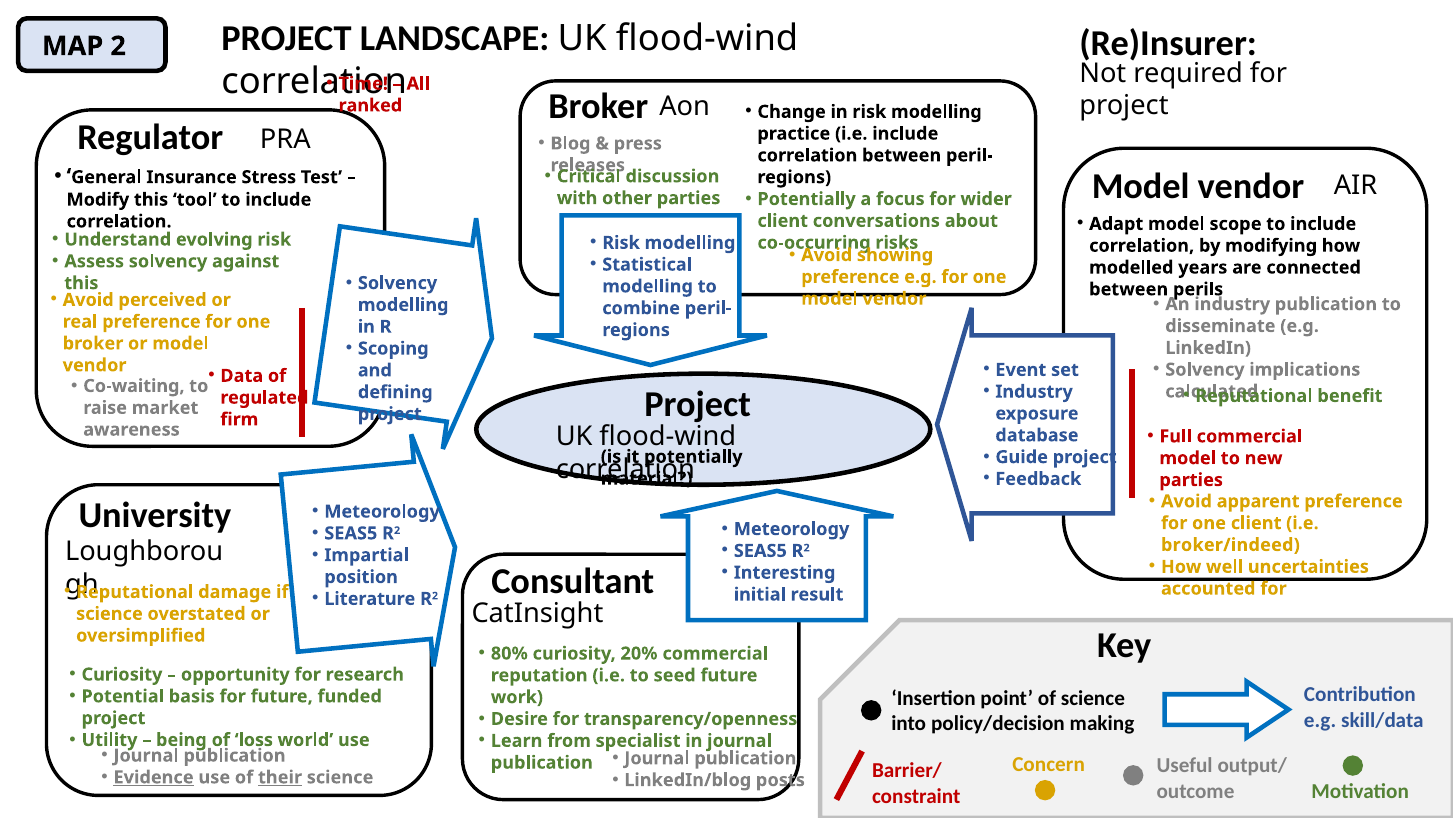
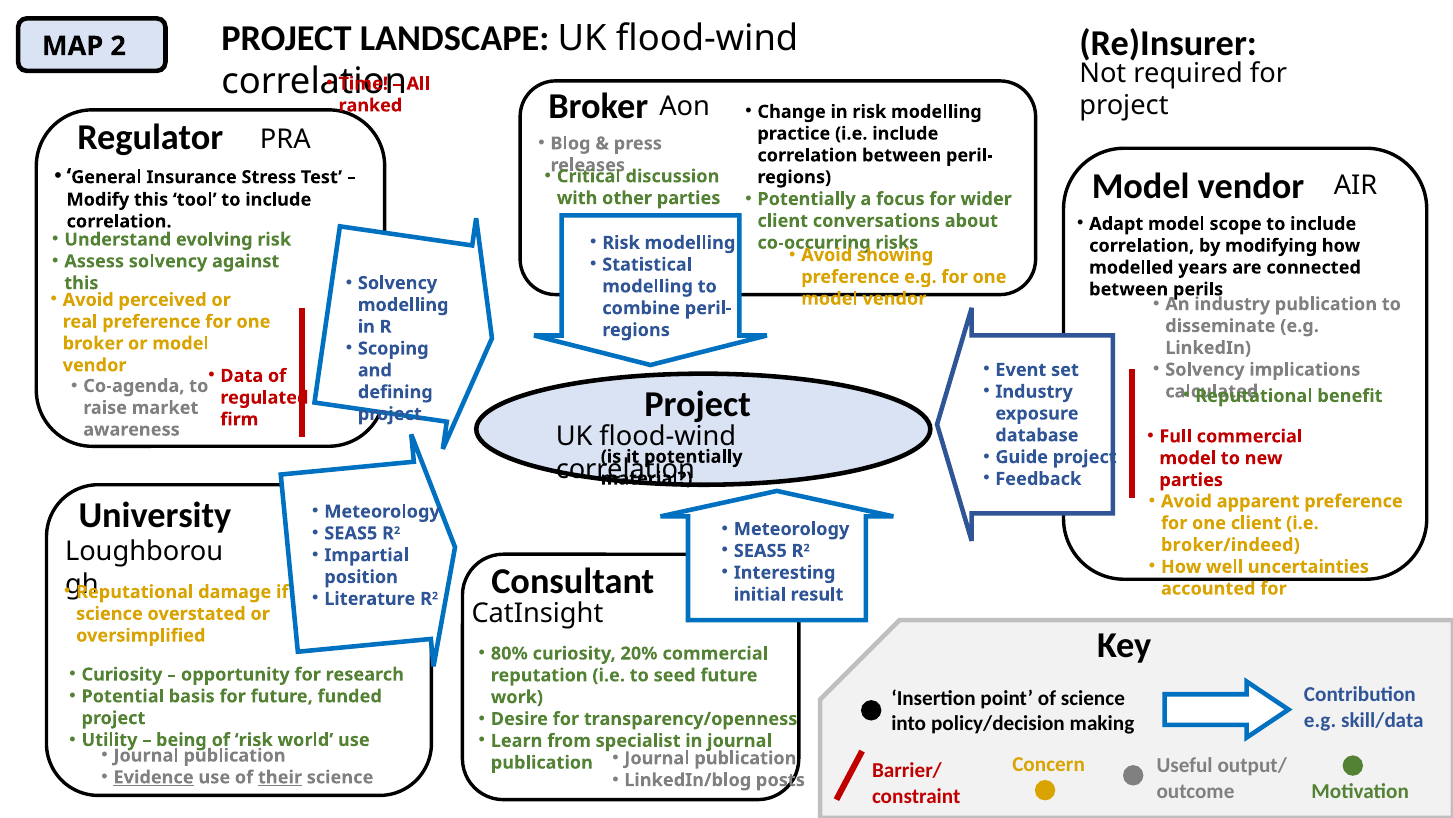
Co-waiting: Co-waiting -> Co-agenda (134, 386)
of loss: loss -> risk (254, 739)
